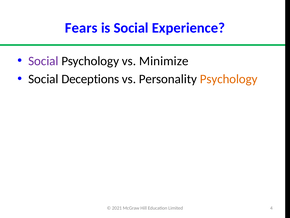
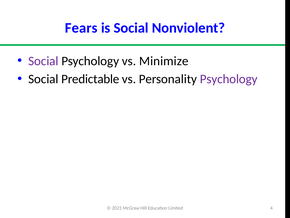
Experience: Experience -> Nonviolent (188, 28)
Deceptions: Deceptions -> Predictable (90, 79)
Psychology colour: orange -> purple (229, 79)
